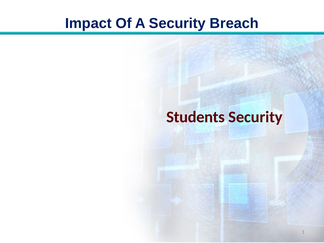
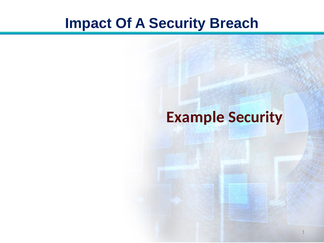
Students: Students -> Example (195, 117)
